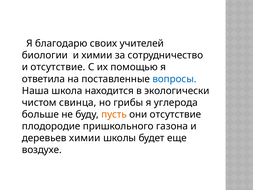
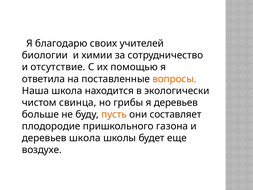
вопросы colour: blue -> orange (174, 79)
я углерода: углерода -> деревьев (176, 102)
они отсутствие: отсутствие -> составляет (176, 114)
деревьев химии: химии -> школа (85, 138)
